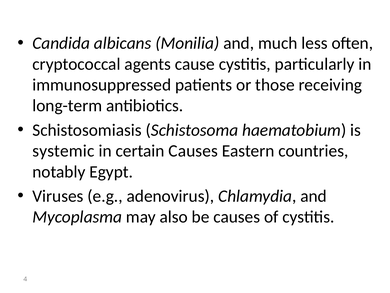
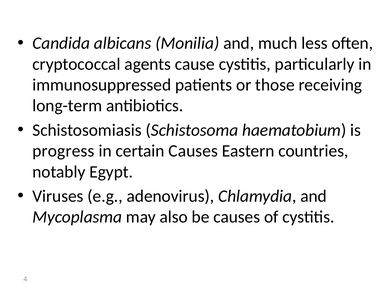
systemic: systemic -> progress (63, 151)
